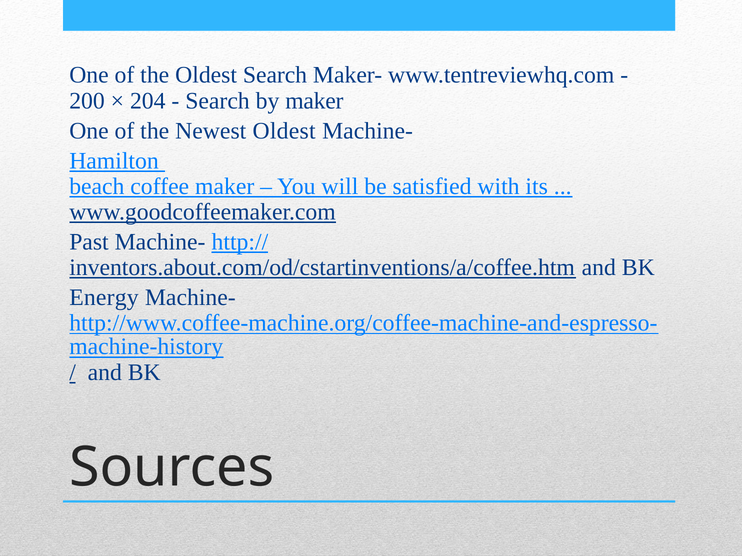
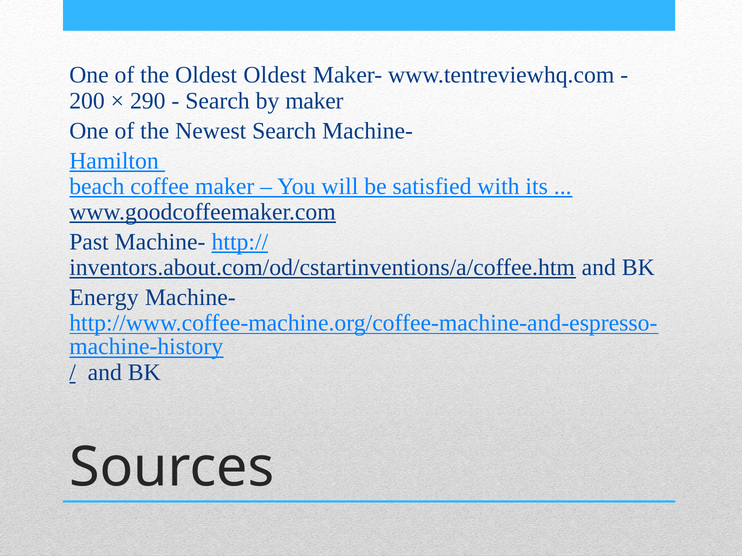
Oldest Search: Search -> Oldest (275, 75)
204: 204 -> 290 (148, 101)
Newest Oldest: Oldest -> Search (284, 131)
